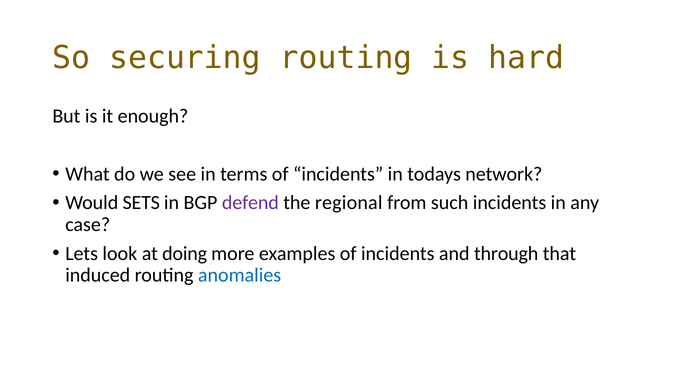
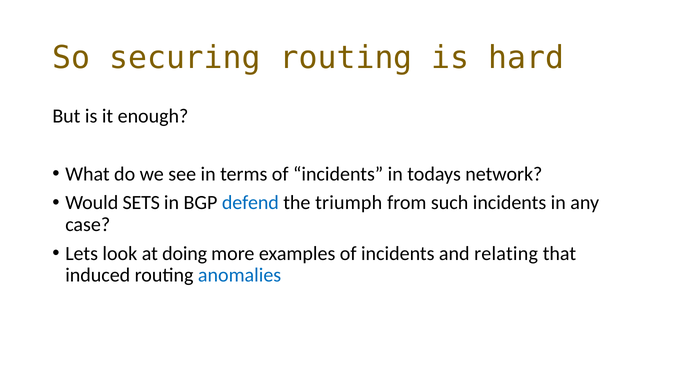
defend colour: purple -> blue (250, 203)
regional: regional -> triumph (349, 203)
through: through -> relating (506, 253)
